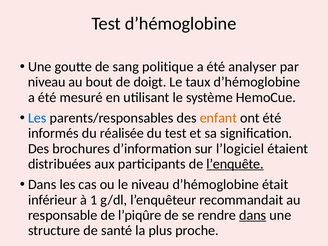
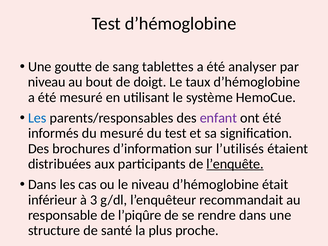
politique: politique -> tablettes (168, 67)
enfant colour: orange -> purple (218, 118)
du réalisée: réalisée -> mesuré (122, 133)
l’logiciel: l’logiciel -> l’utilisés (240, 149)
1: 1 -> 3 (94, 200)
dans underline: present -> none (253, 215)
